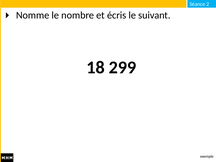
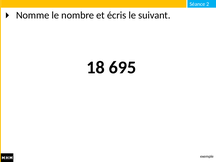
299: 299 -> 695 (122, 68)
